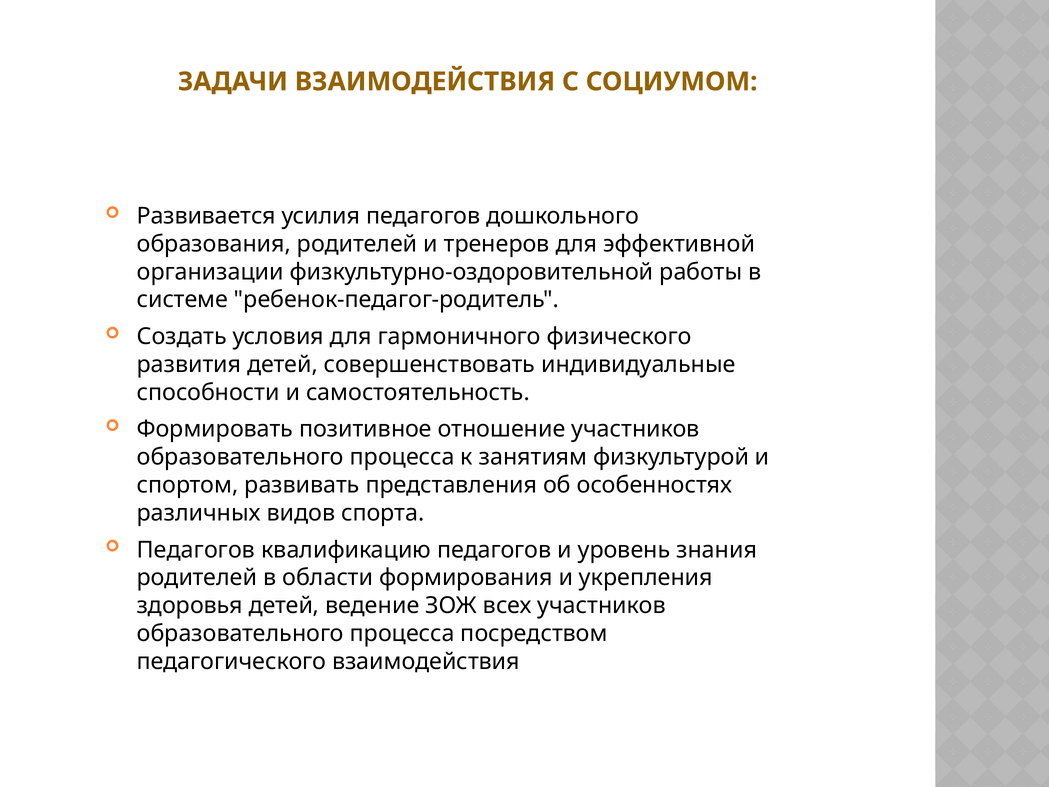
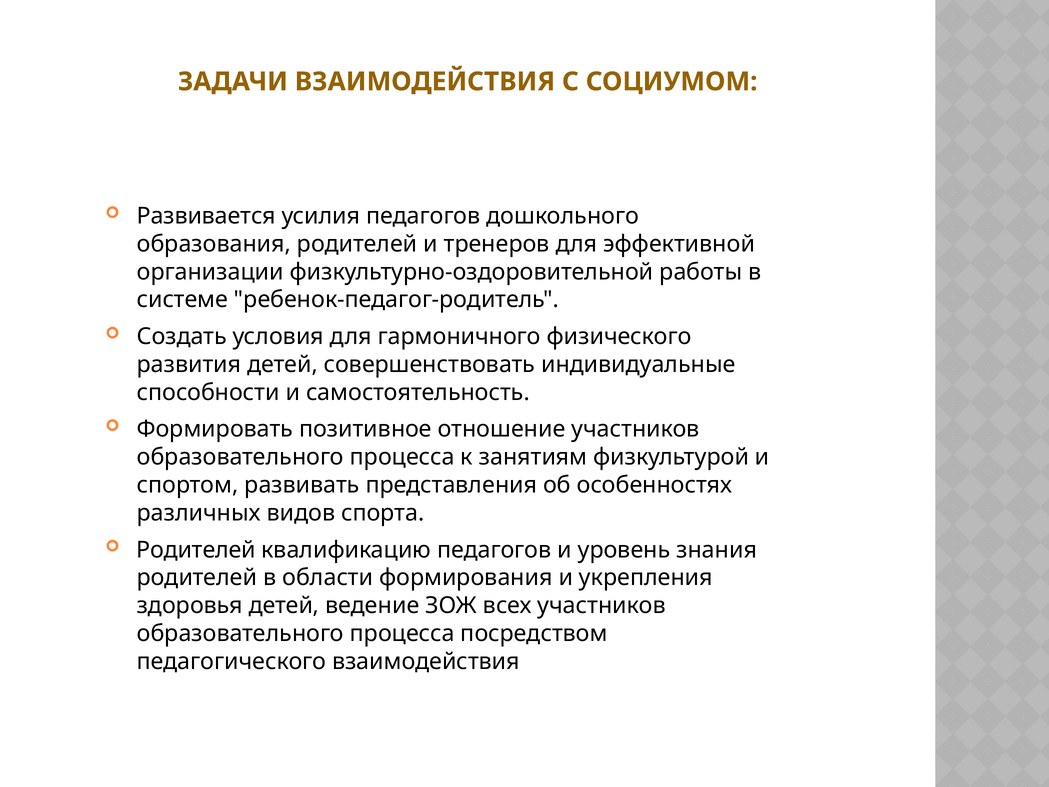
Педагогов: Педагогов -> Родителей (196, 550)
